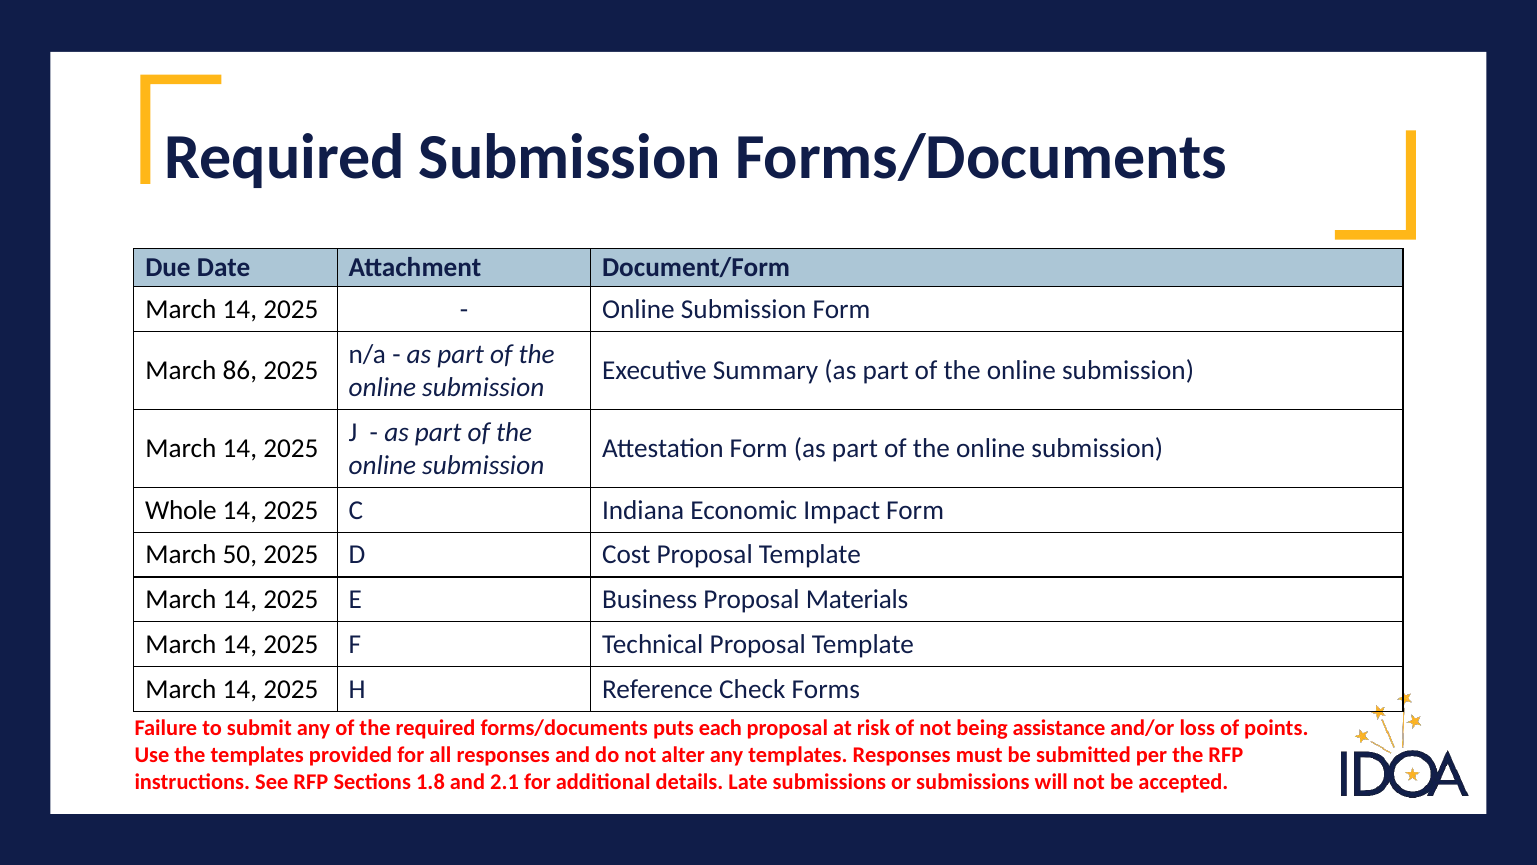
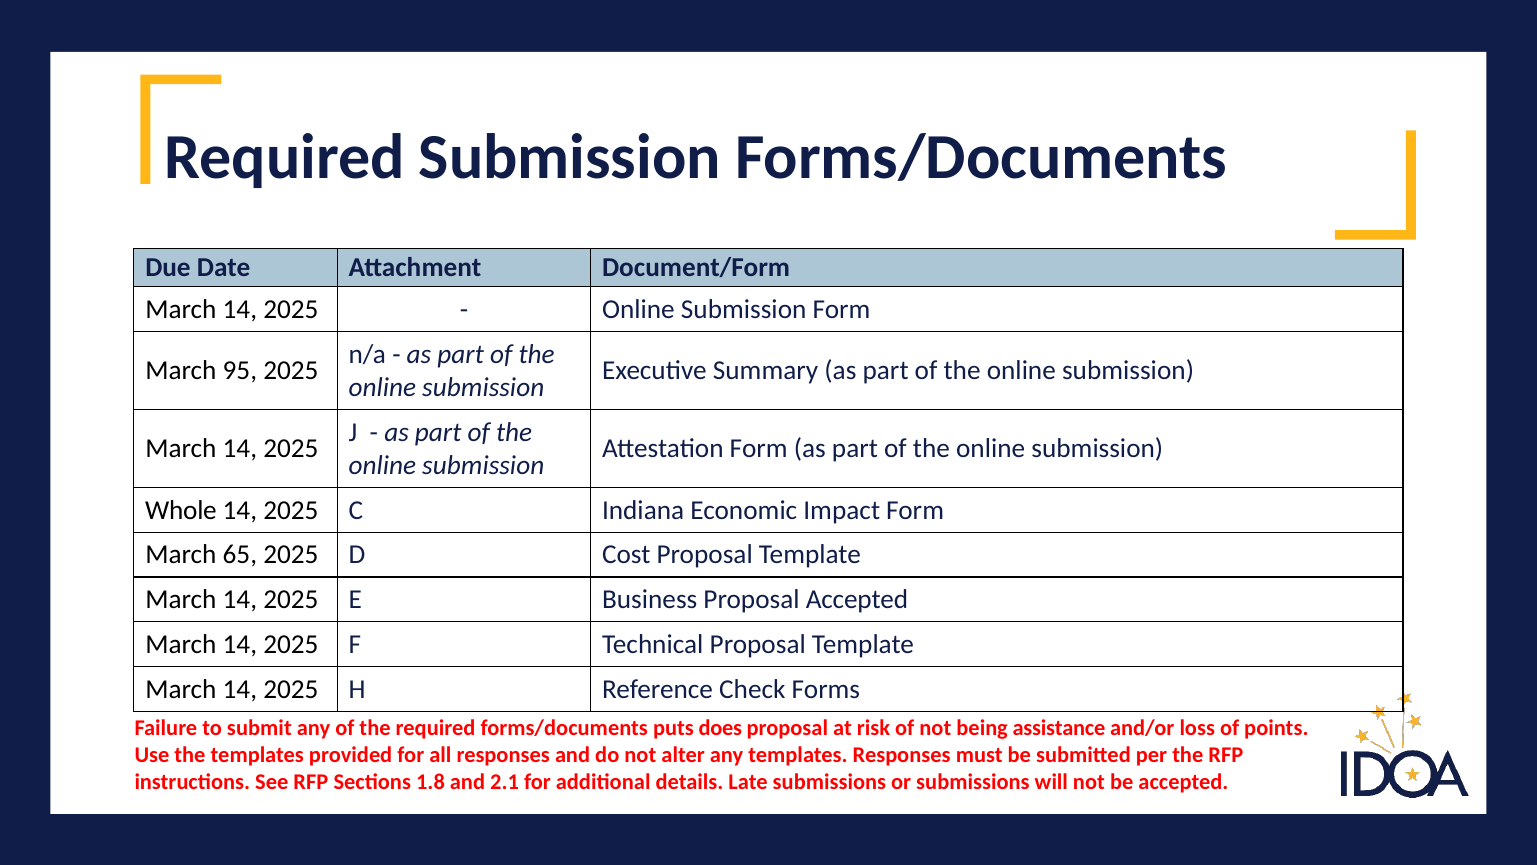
86: 86 -> 95 (240, 371)
50: 50 -> 65 (240, 555)
Proposal Materials: Materials -> Accepted (857, 599)
each: each -> does (720, 728)
